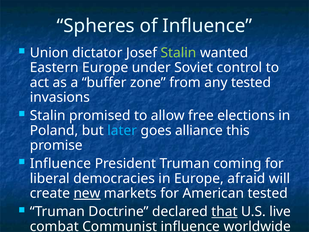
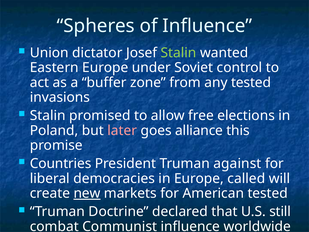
later colour: light blue -> pink (122, 130)
Influence: Influence -> Countries (61, 163)
coming: coming -> against (237, 163)
afraid: afraid -> called (246, 178)
that underline: present -> none (224, 211)
live: live -> still (280, 211)
